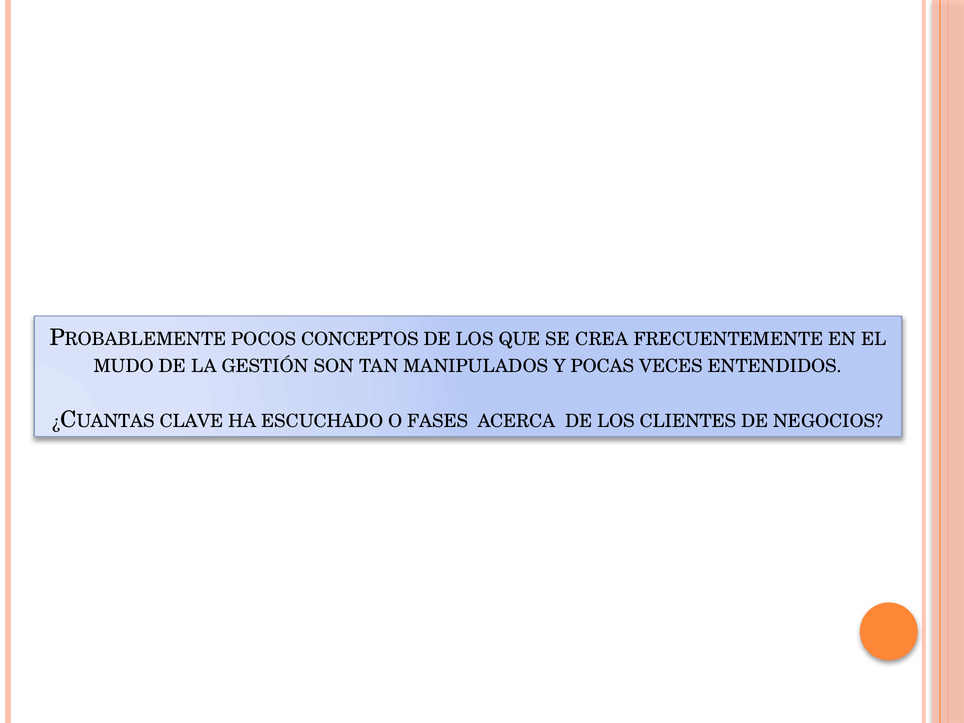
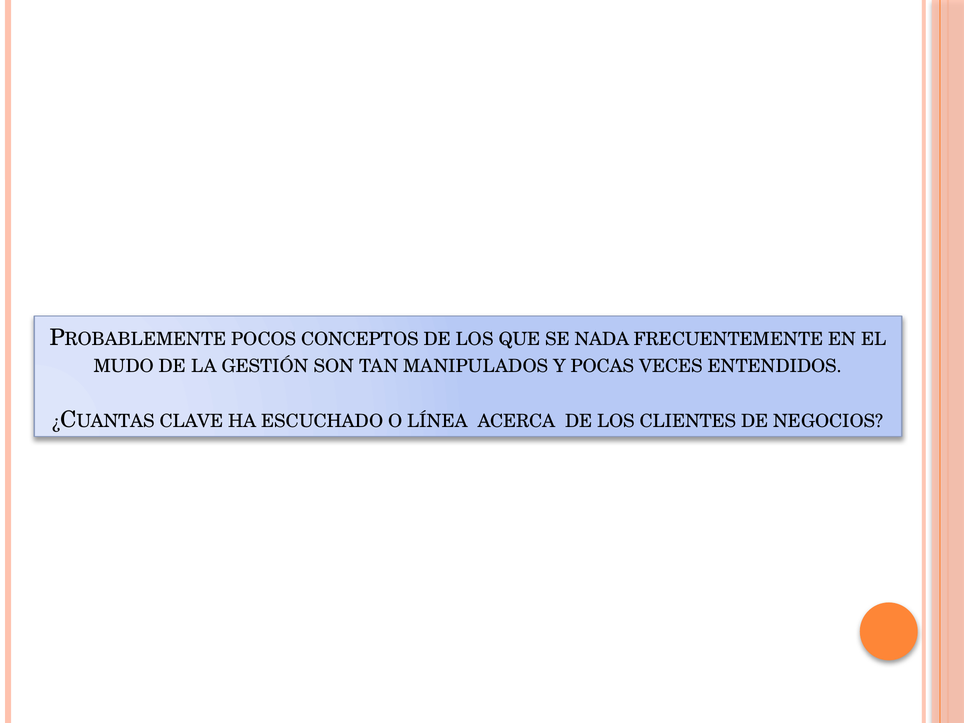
CREA: CREA -> NADA (602, 339)
FASES: FASES -> LÍNEA (438, 421)
